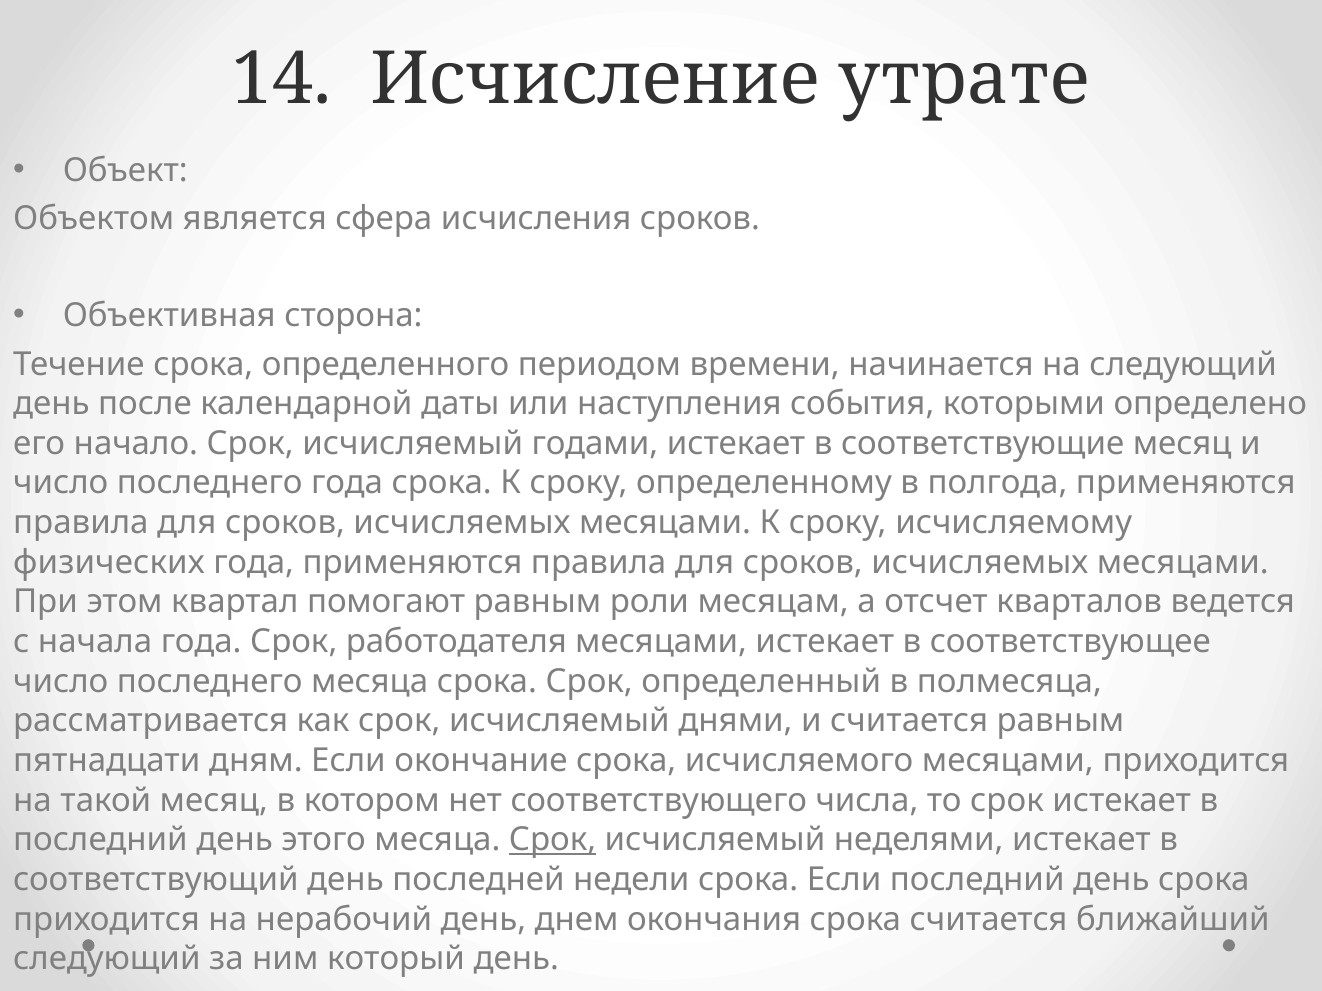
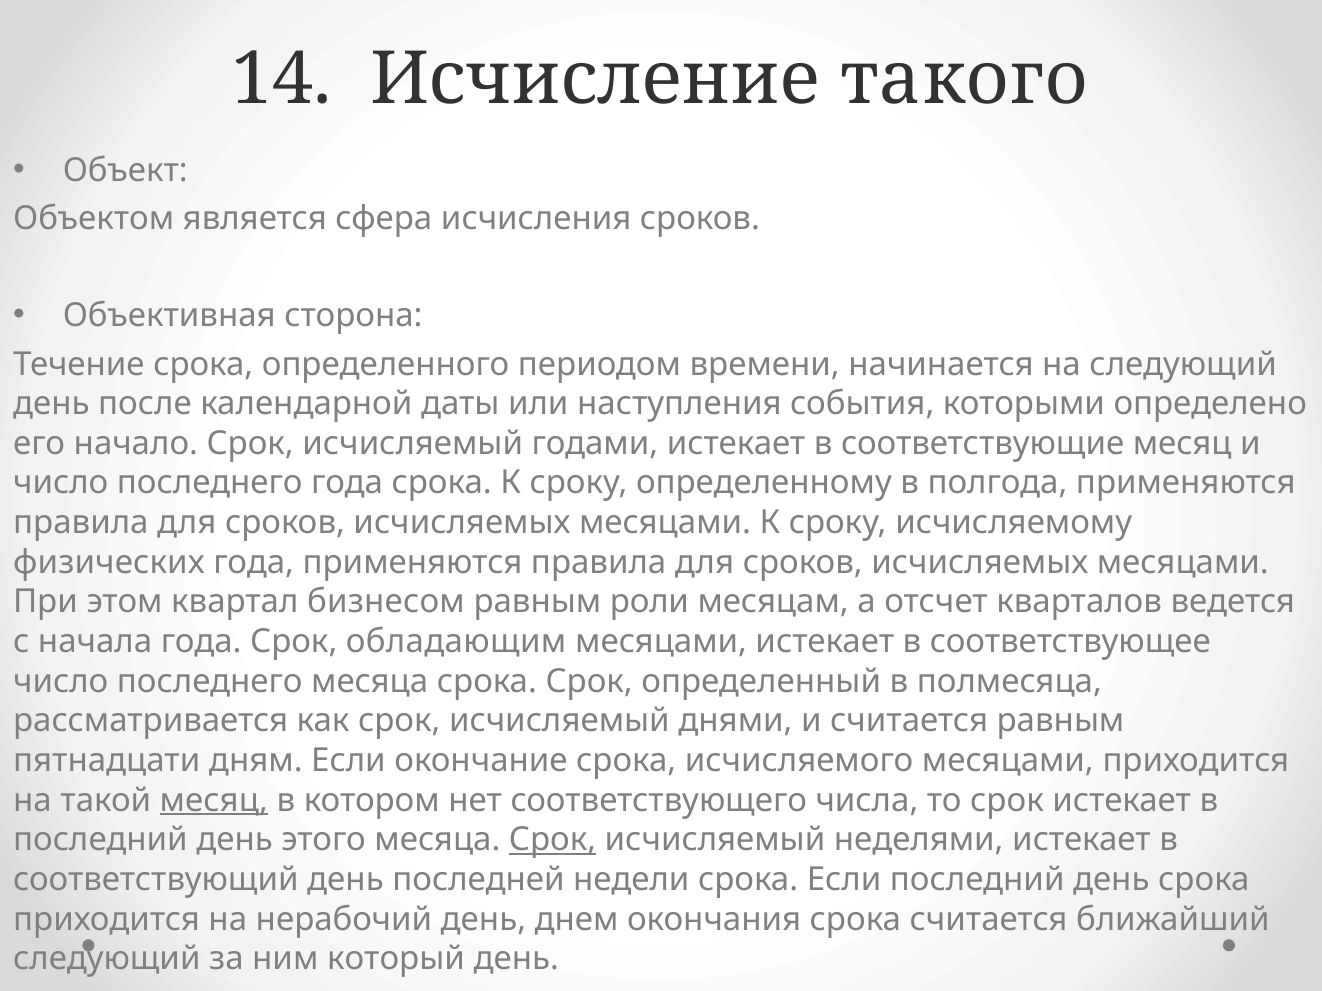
утрате: утрате -> такого (964, 79)
помогают: помогают -> бизнесом (386, 602)
работодателя: работодателя -> обладающим (456, 642)
месяц underline: none -> present (214, 801)
